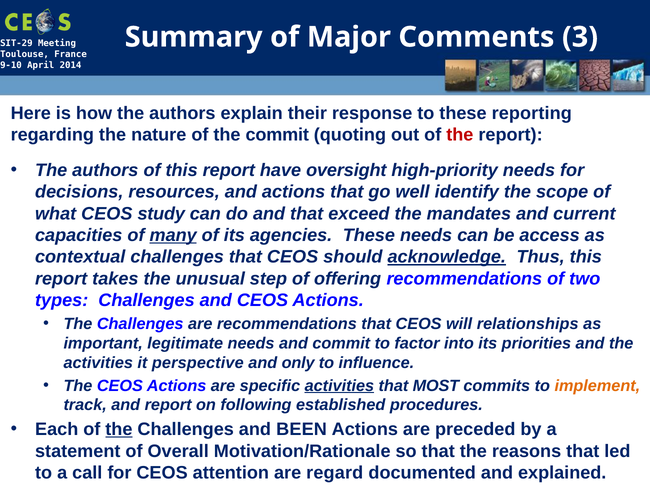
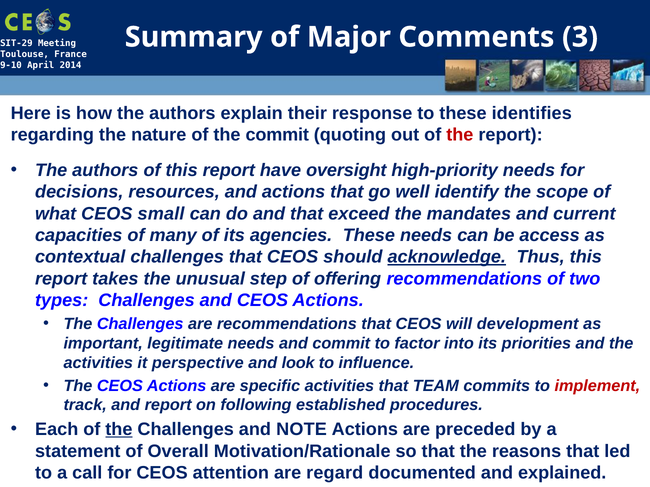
reporting: reporting -> identifies (532, 113)
study: study -> small (161, 214)
many underline: present -> none (173, 236)
relationships: relationships -> development (528, 324)
only: only -> look (298, 363)
activities underline: present -> none (339, 386)
MOST: MOST -> TEAM (436, 386)
implement colour: orange -> red (597, 386)
BEEN: BEEN -> NOTE (302, 430)
